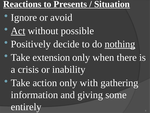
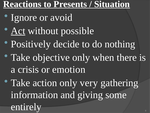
nothing underline: present -> none (120, 44)
extension: extension -> objective (51, 57)
inability: inability -> emotion (69, 69)
with: with -> very (89, 82)
